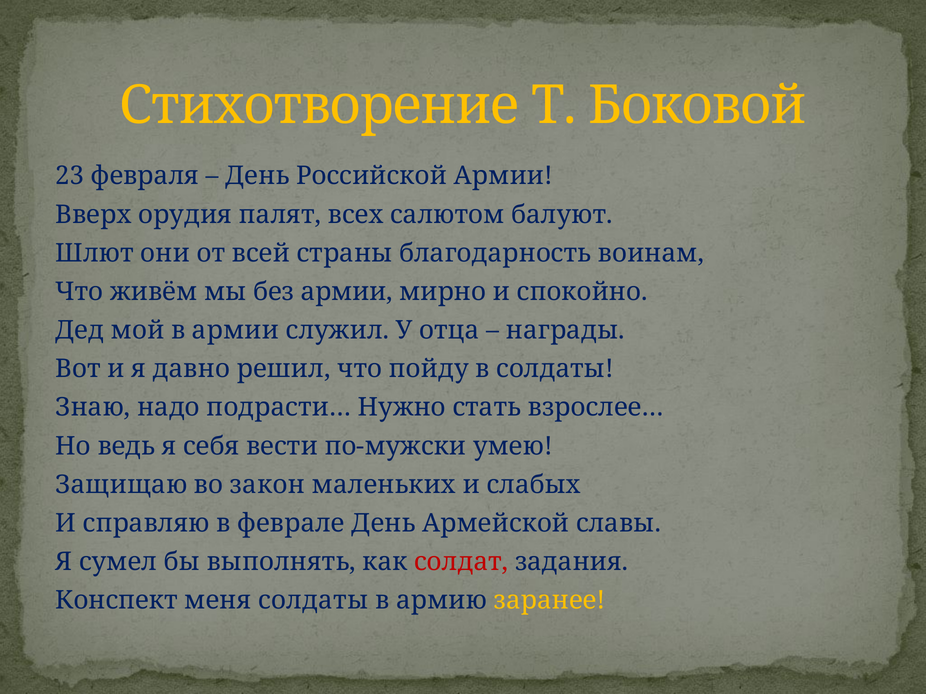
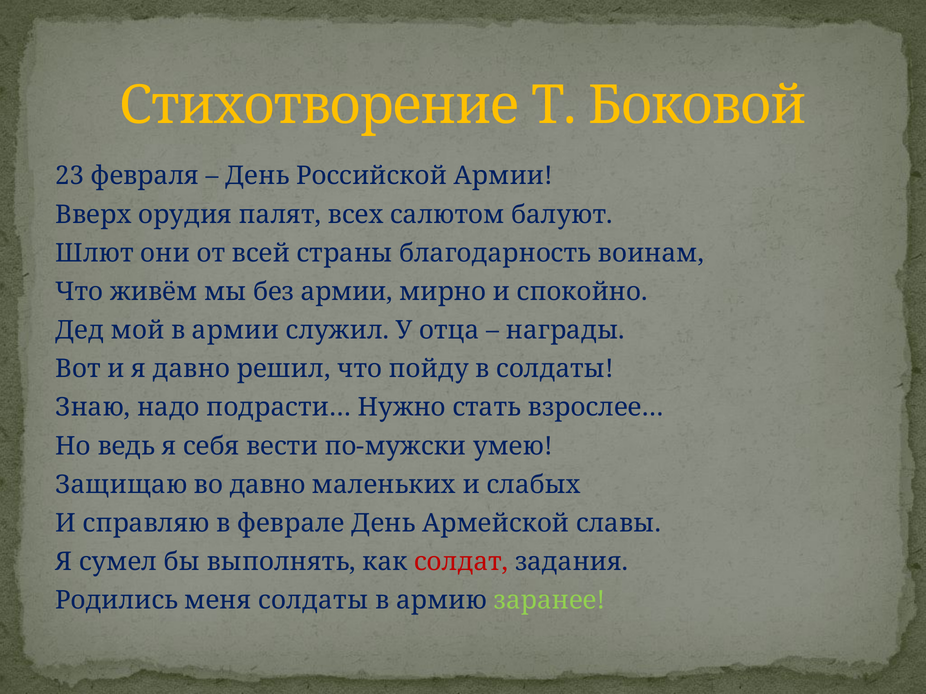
во закон: закон -> давно (268, 485)
Конспект: Конспект -> Родились (117, 601)
заранее colour: yellow -> light green (550, 601)
